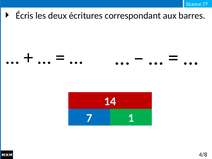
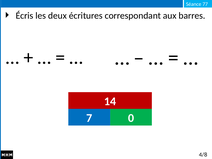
1: 1 -> 0 (131, 118)
